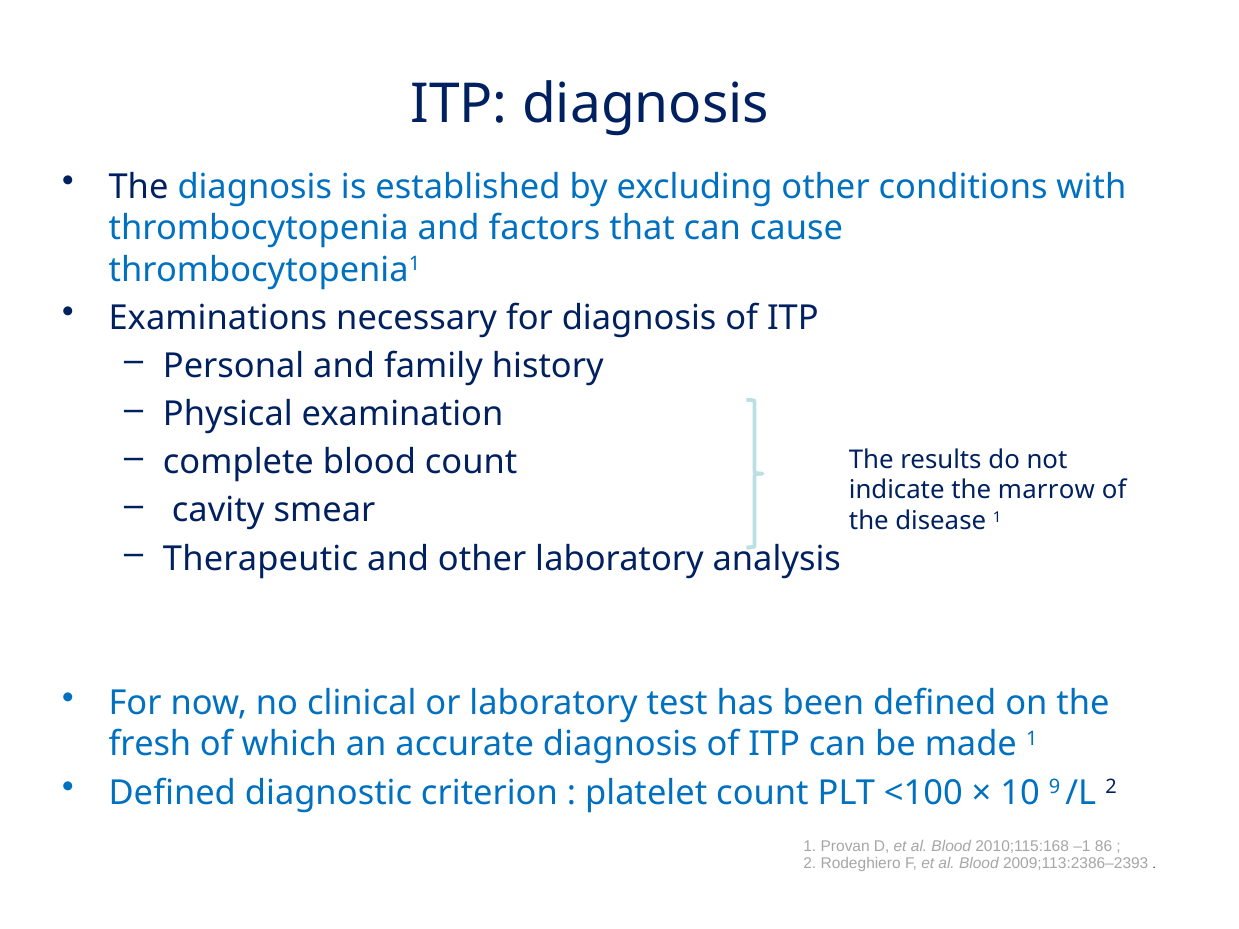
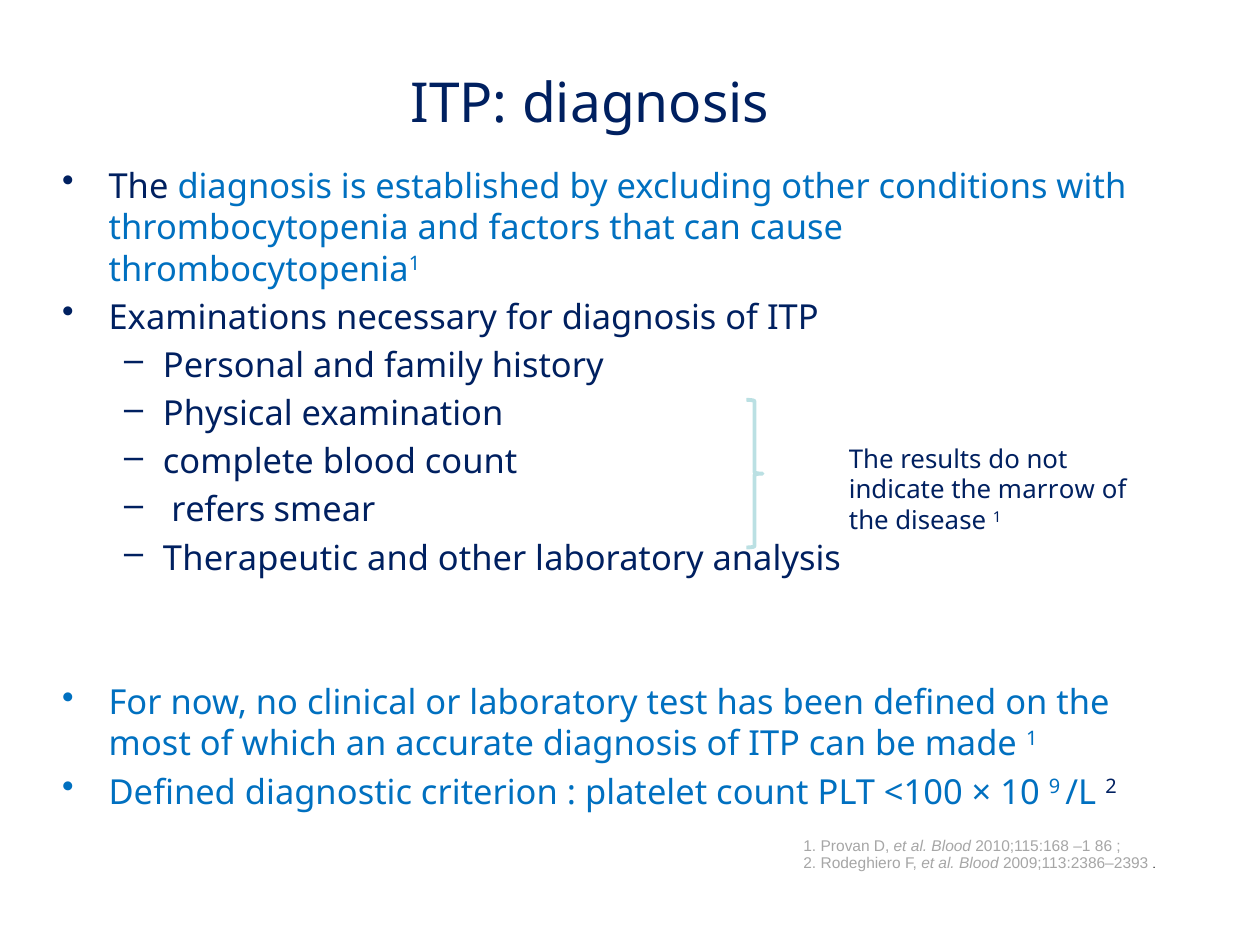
cavity: cavity -> refers (218, 511)
fresh: fresh -> most (150, 745)
